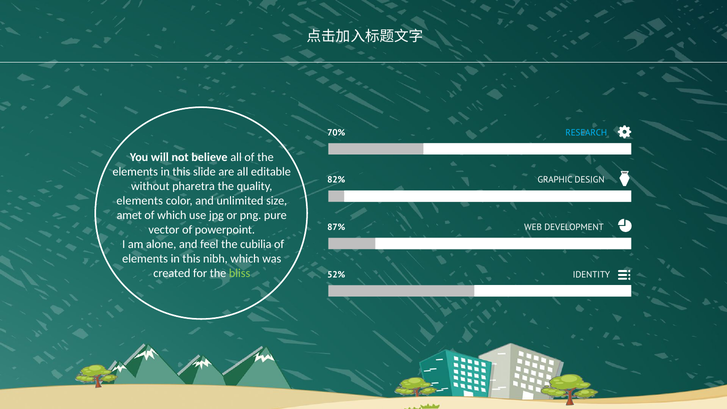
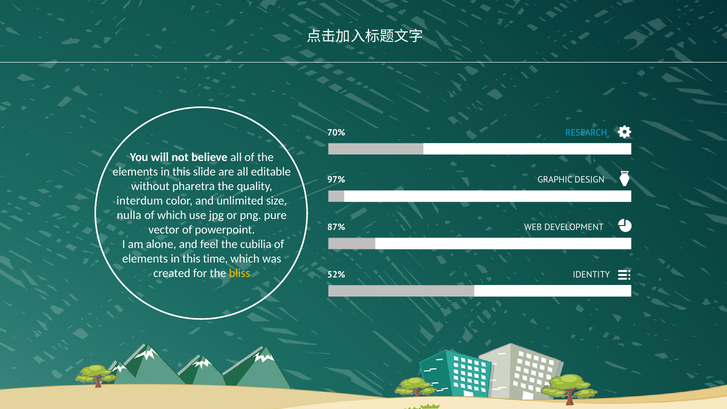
82%: 82% -> 97% (336, 180)
elements: elements -> interdum (140, 201)
amet: amet -> nulla (129, 215)
nibh: nibh -> time (215, 259)
bliss colour: light green -> yellow (240, 273)
